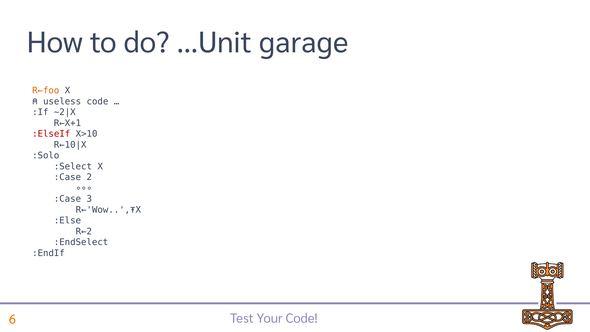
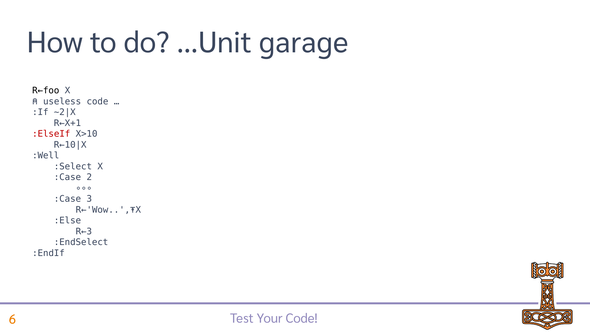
R←foo colour: orange -> black (46, 91)
:Solo: :Solo -> :Well (46, 156)
R←2: R←2 -> R←3 (84, 231)
